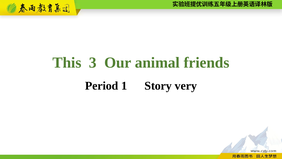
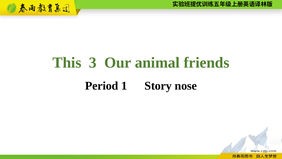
very: very -> nose (186, 86)
